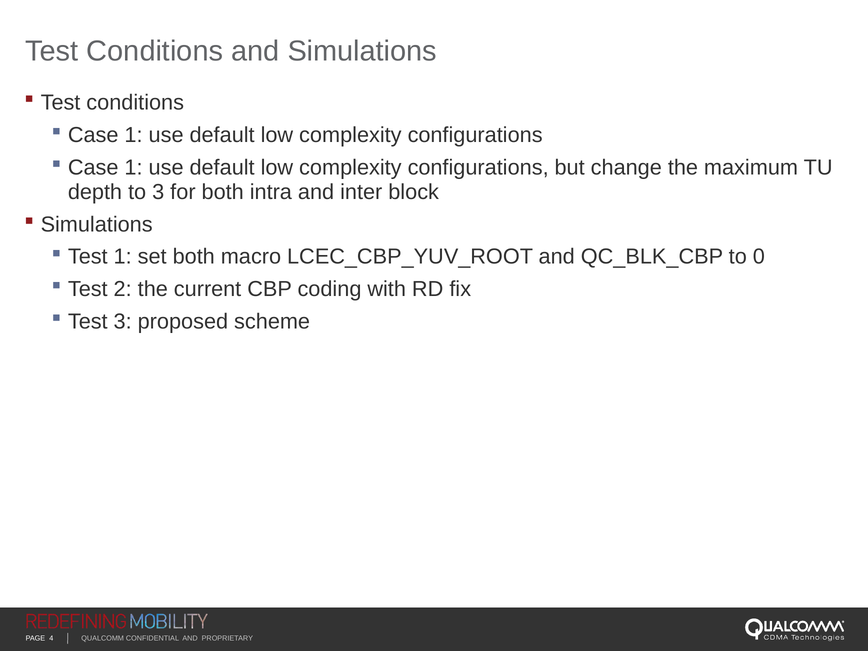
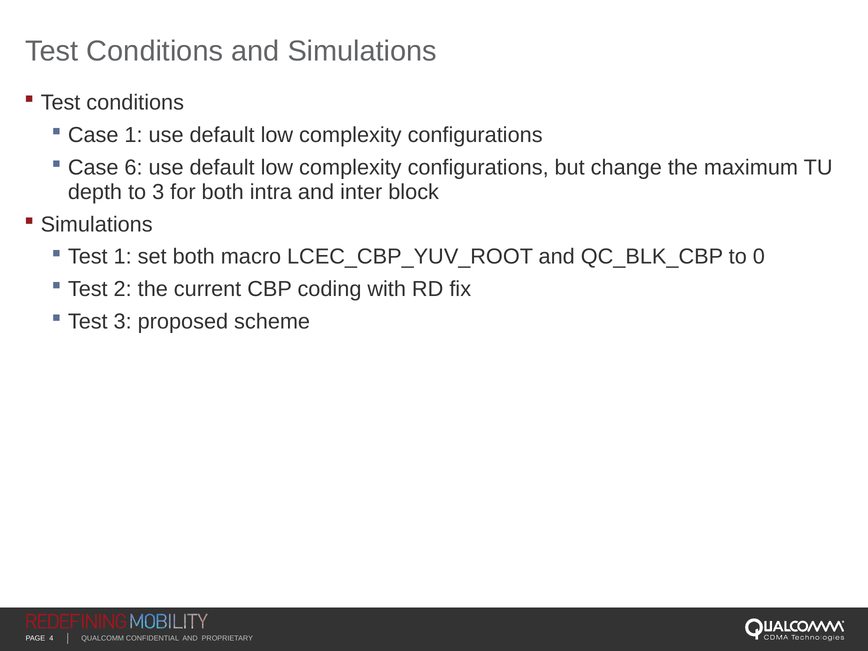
1: 1 -> 6 (133, 167)
